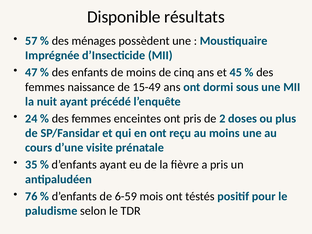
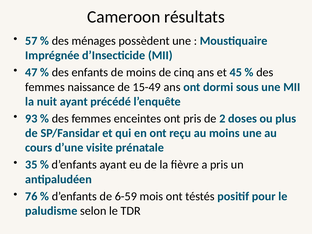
Disponible: Disponible -> Cameroon (124, 17)
24: 24 -> 93 (31, 119)
